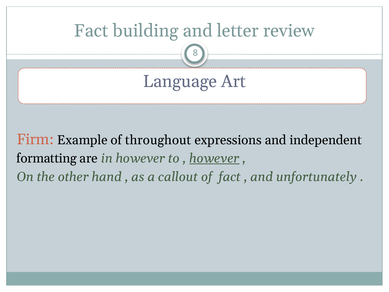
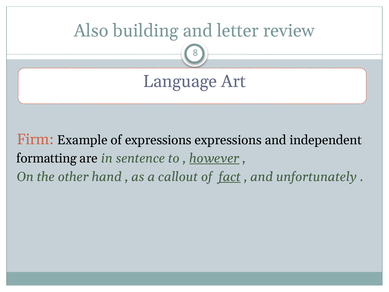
Fact: Fact -> Also (91, 31)
of throughout: throughout -> expressions (158, 140)
in however: however -> sentence (140, 158)
fact underline: none -> present (230, 177)
